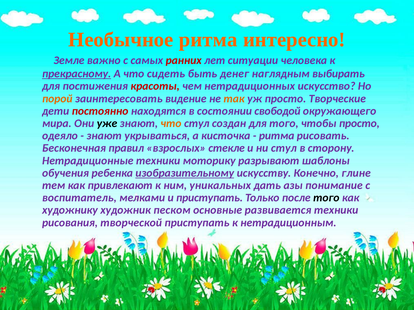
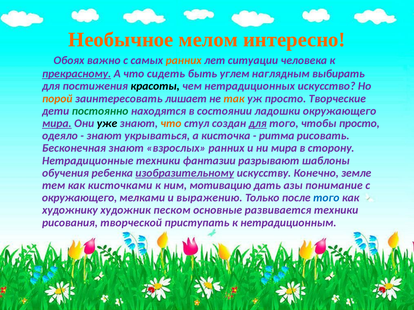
Необычное ритма: ритма -> мелом (208, 40)
Земле: Земле -> Обоях (69, 60)
ранних colour: red -> orange (184, 60)
денег: денег -> углем (235, 74)
красоты colour: red -> black (155, 86)
видение: видение -> лишает (186, 99)
постоянно colour: red -> green (100, 111)
свободой: свободой -> ладошки (277, 111)
мира underline: none -> present (57, 124)
для underline: none -> present (258, 124)
Бесконечная правил: правил -> знают (126, 148)
взрослых стекле: стекле -> ранних (227, 148)
ни стул: стул -> мира (284, 148)
моторику: моторику -> фантазии (209, 161)
глине: глине -> земле (356, 173)
привлекают: привлекают -> кисточками (120, 186)
уникальных: уникальных -> мотивацию (220, 186)
воспитатель: воспитатель -> окружающего (79, 198)
и приступать: приступать -> выражению (209, 198)
того colour: black -> blue (326, 198)
